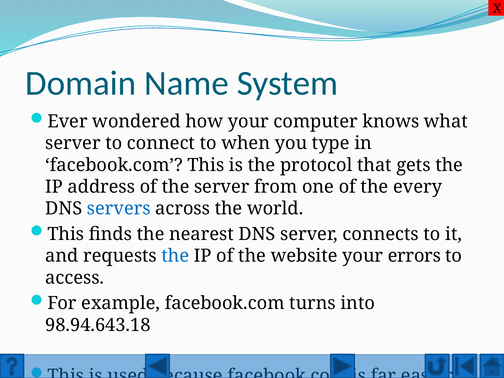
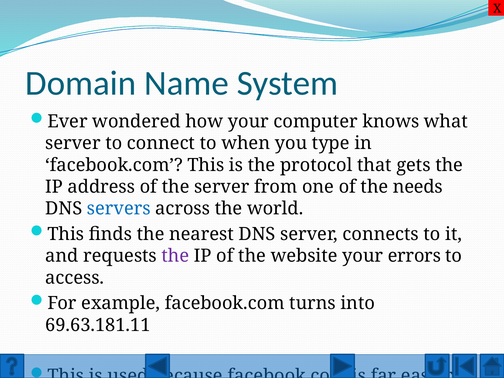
every: every -> needs (418, 187)
the colour: blue -> purple (175, 256)
98.94.643.18: 98.94.643.18 -> 69.63.181.11 (98, 325)
